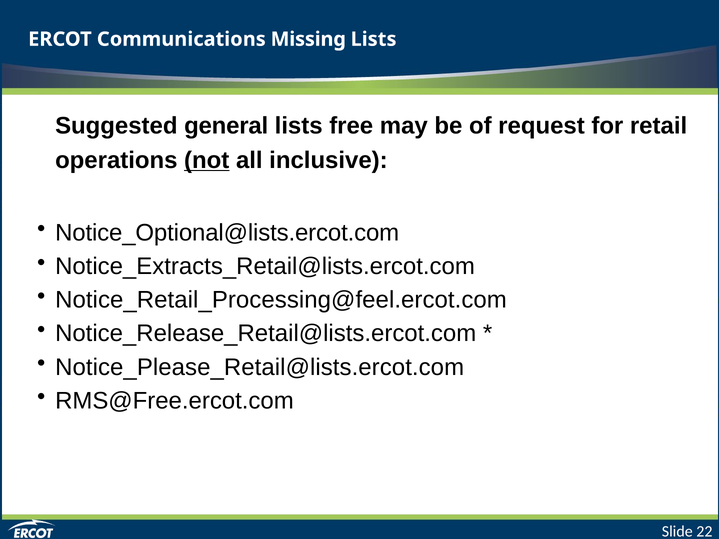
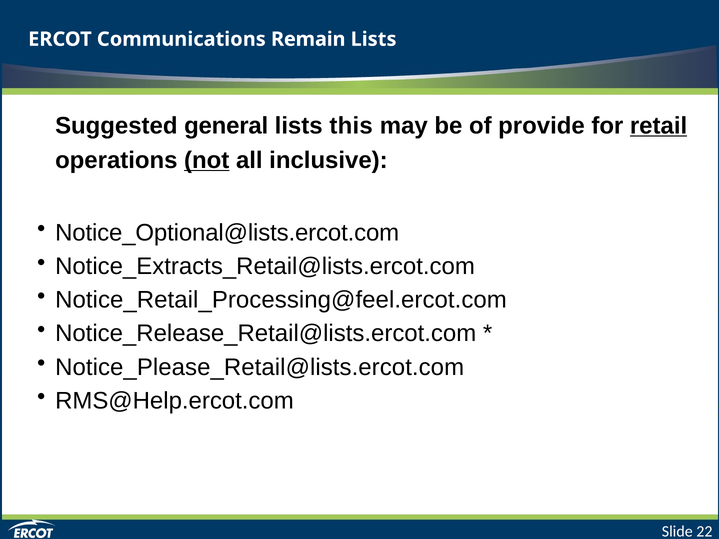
Missing: Missing -> Remain (308, 39)
free: free -> this (351, 126)
request: request -> provide (541, 126)
retail underline: none -> present (659, 126)
RMS@Free.ercot.com: RMS@Free.ercot.com -> RMS@Help.ercot.com (174, 401)
